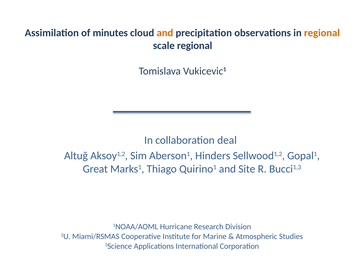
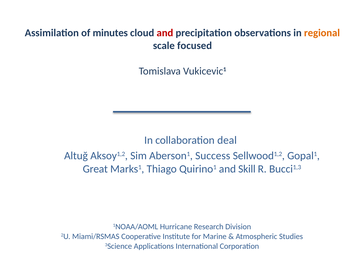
and colour: orange -> red (165, 33)
scale regional: regional -> focused (195, 46)
Hinders: Hinders -> Success (213, 156)
Site: Site -> Skill (247, 169)
